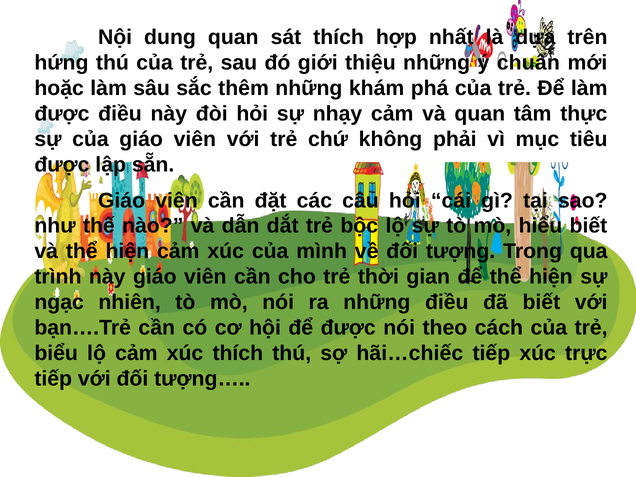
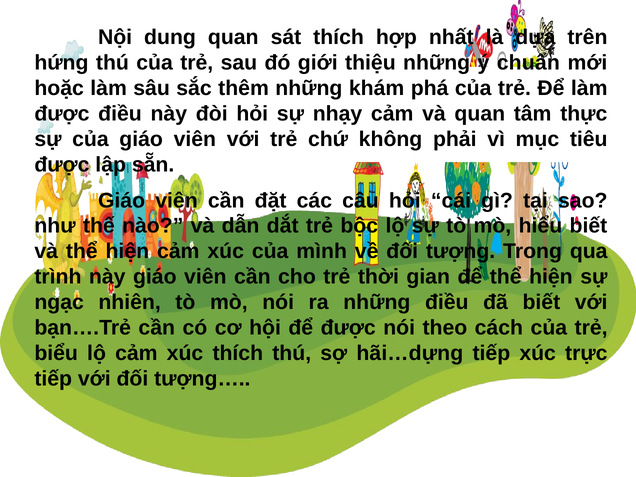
hãi…chiếc: hãi…chiếc -> hãi…dựng (410, 353)
